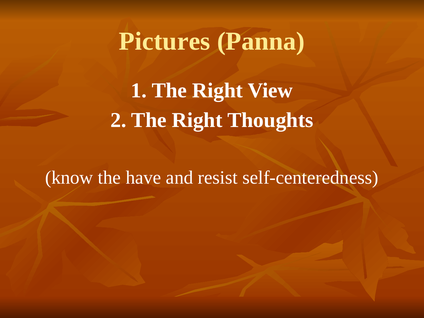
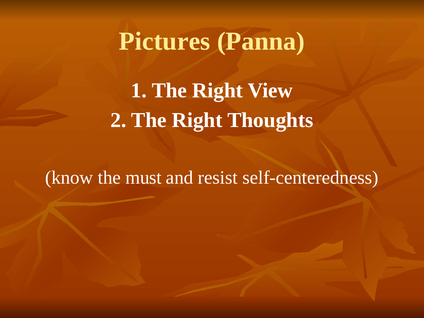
have: have -> must (144, 178)
